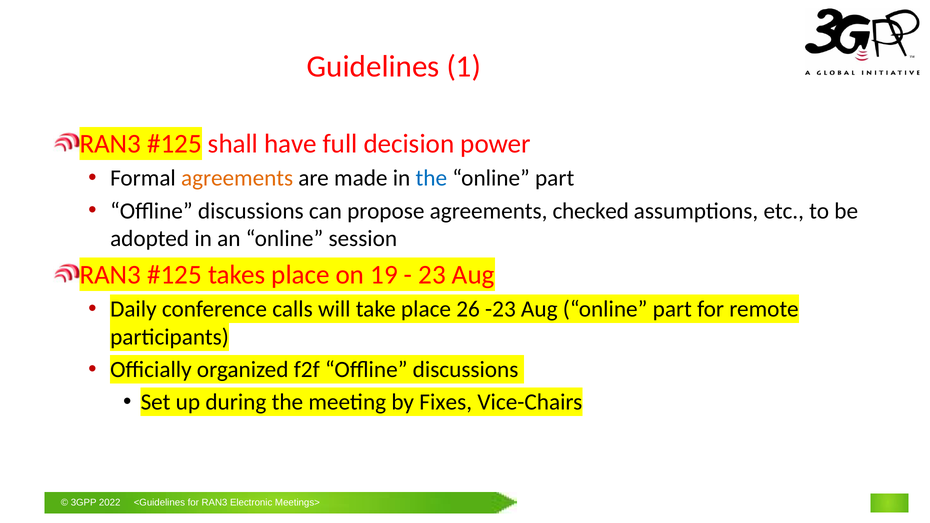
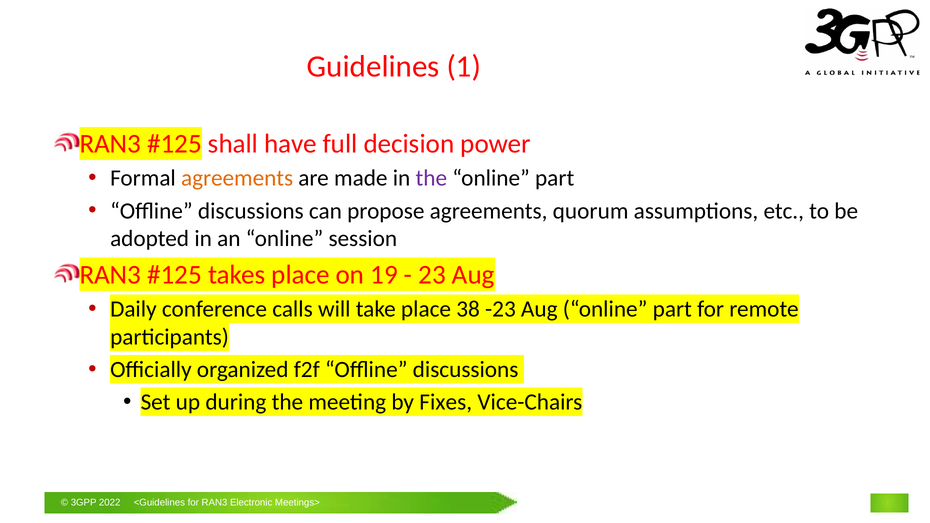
the colour: blue -> purple (431, 178)
checked: checked -> quorum (591, 211)
26: 26 -> 38 (468, 309)
